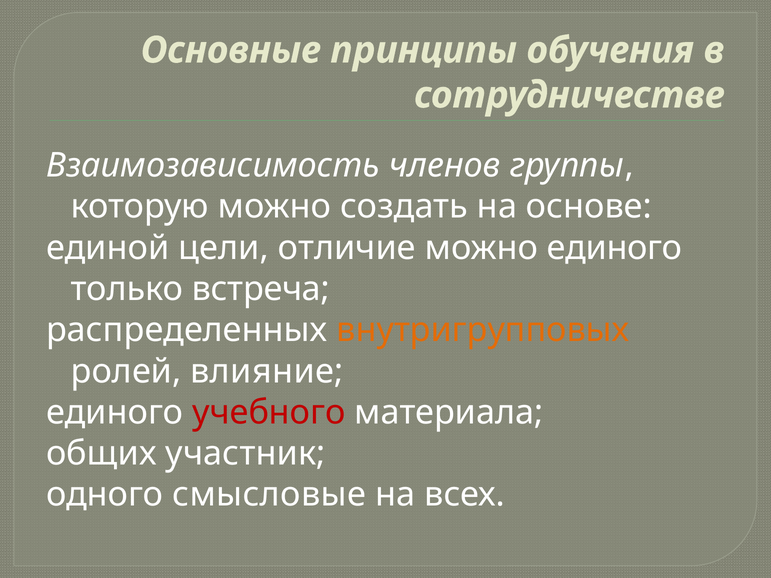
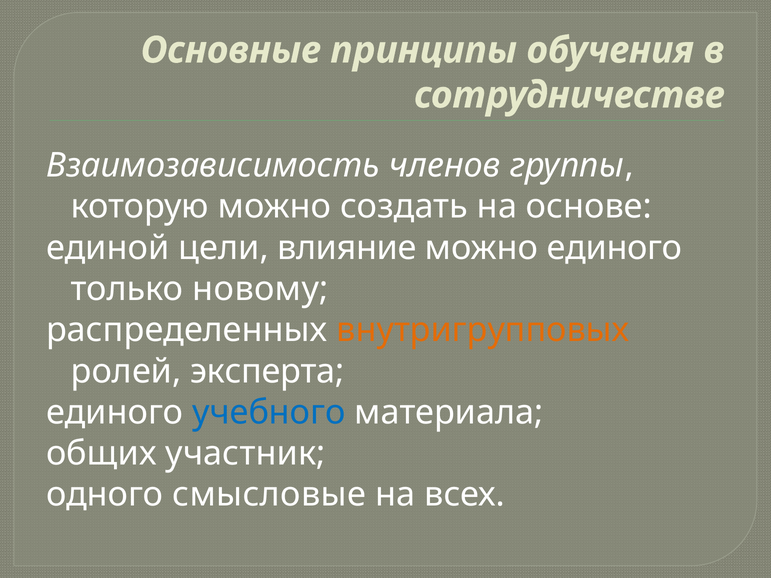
отличие: отличие -> влияние (347, 248)
встреча: встреча -> новому (260, 289)
влияние: влияние -> эксперта (267, 371)
учебного colour: red -> blue (269, 413)
